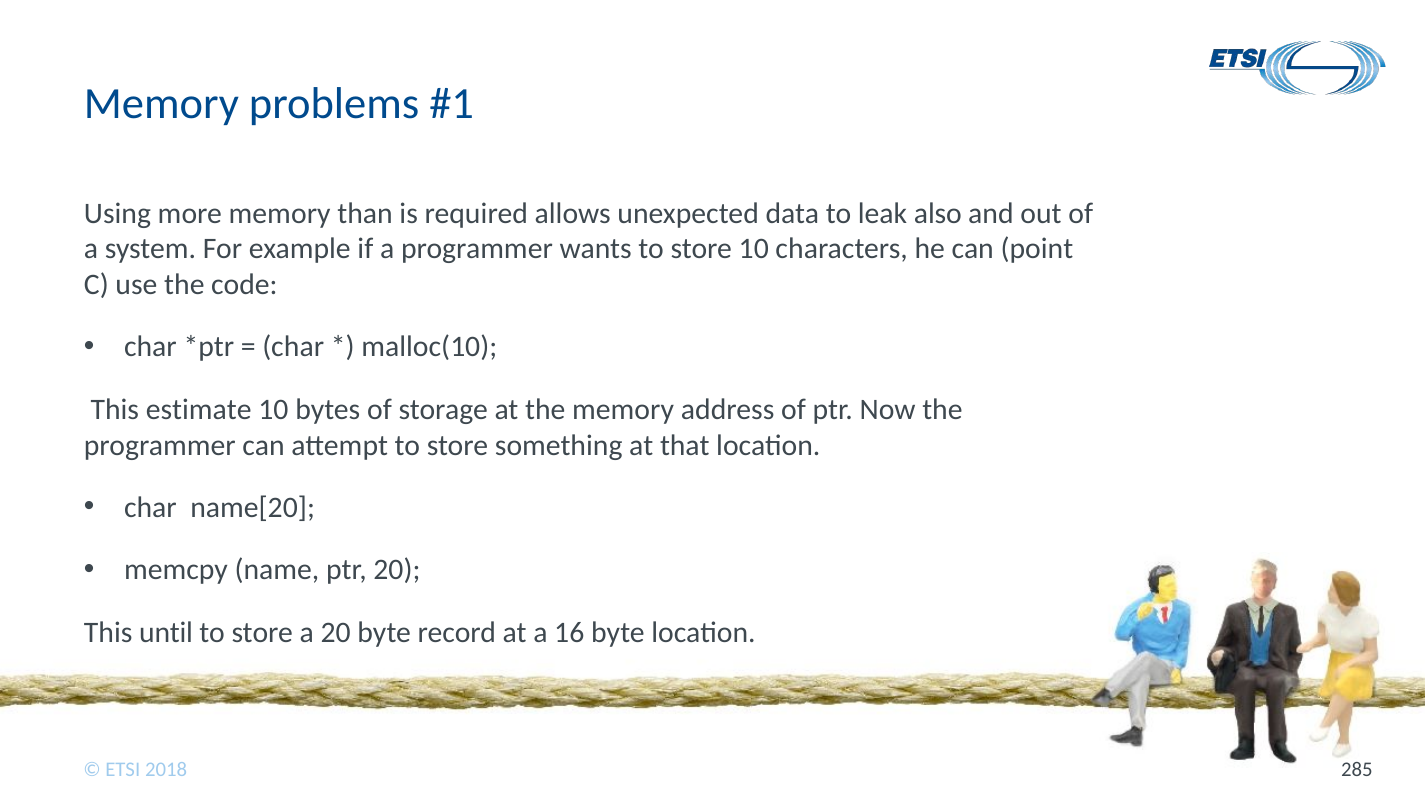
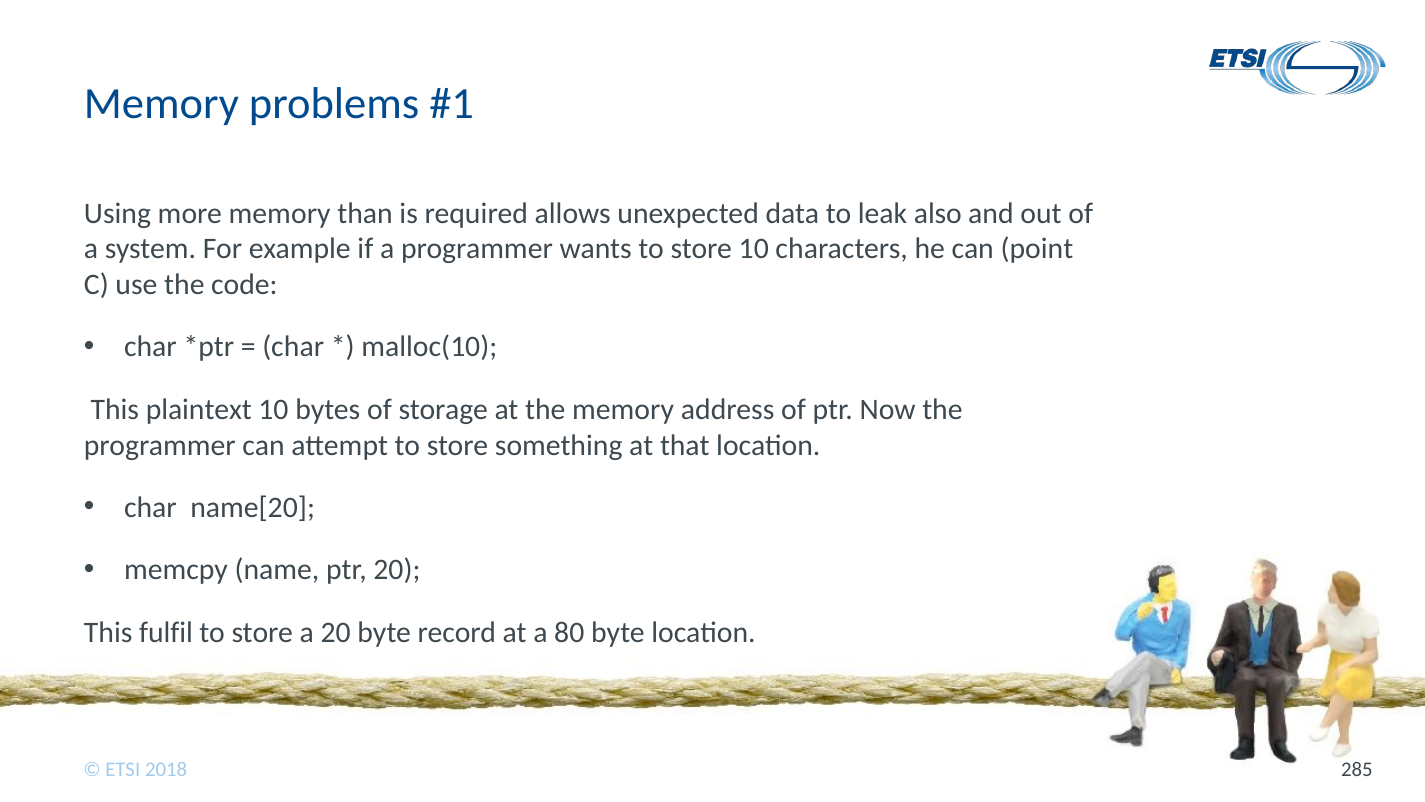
estimate: estimate -> plaintext (199, 409)
until: until -> fulfil (166, 632)
16: 16 -> 80 (569, 632)
